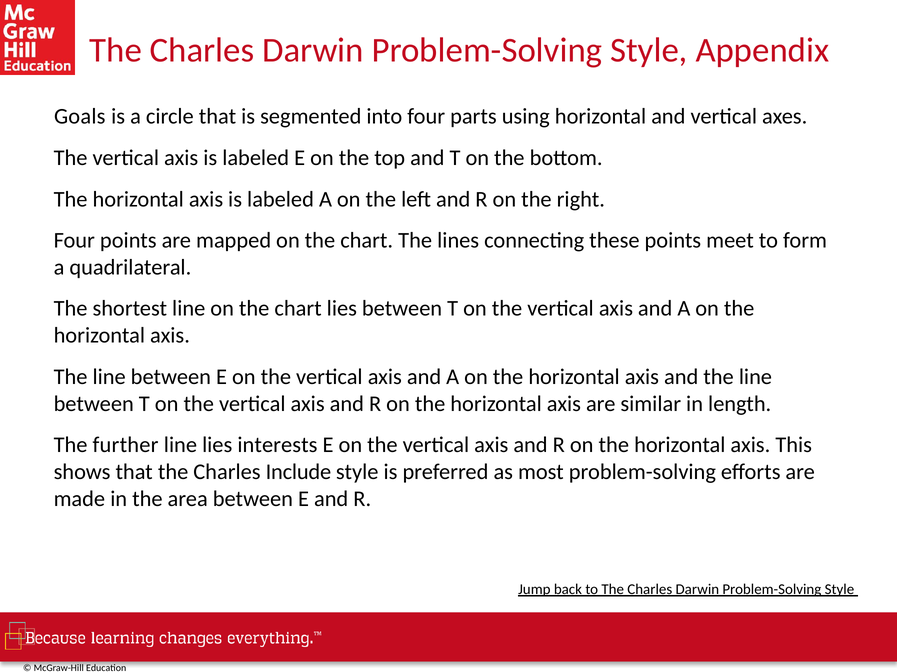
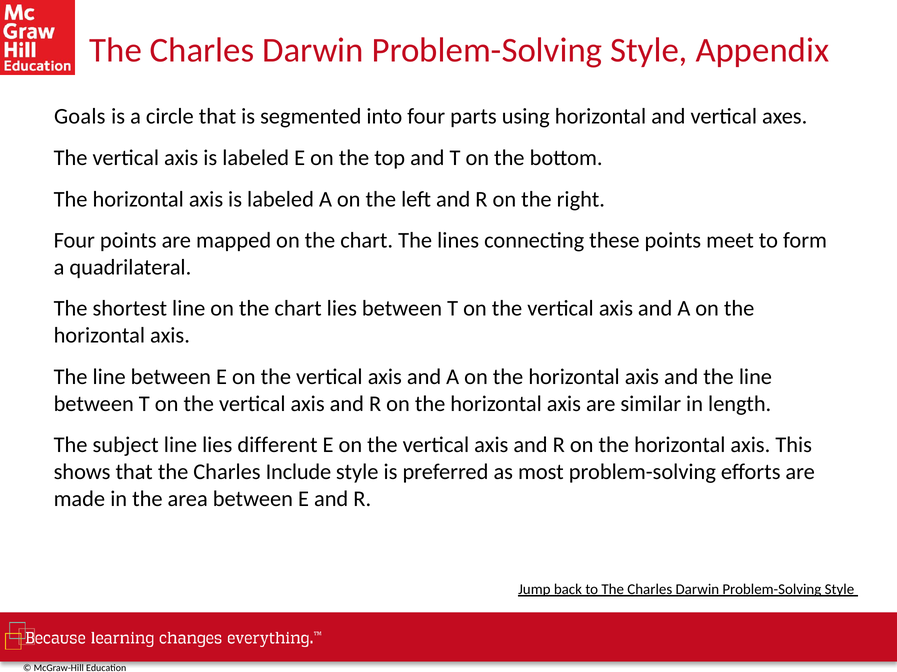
further: further -> subject (126, 445)
interests: interests -> different (277, 445)
